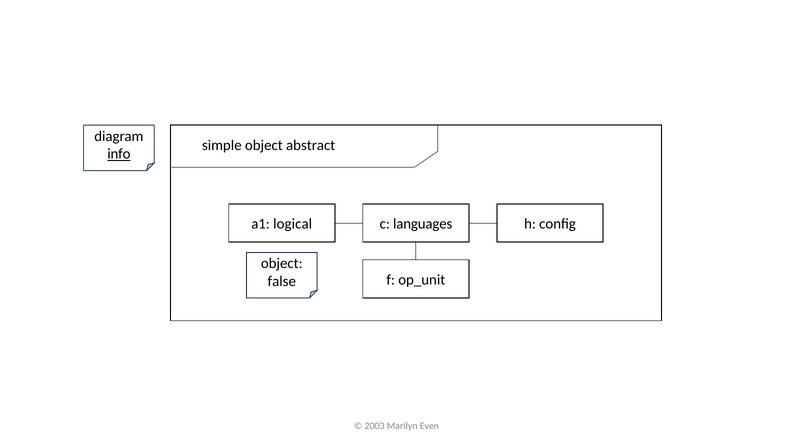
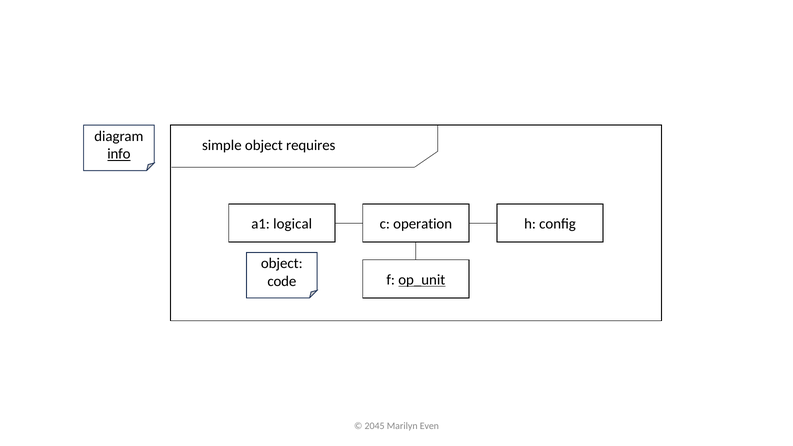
abstract: abstract -> requires (311, 145)
languages: languages -> operation (423, 224)
op_unit underline: none -> present (422, 280)
false: false -> code (282, 281)
2003: 2003 -> 2045 (375, 426)
